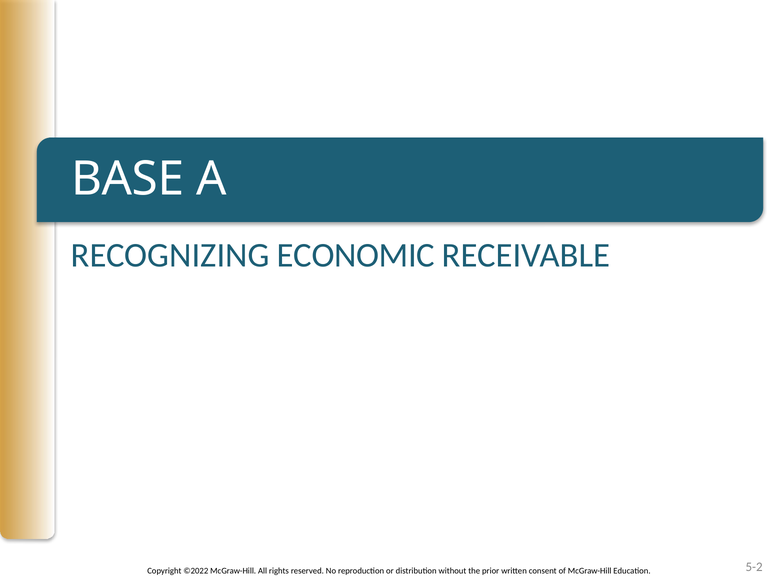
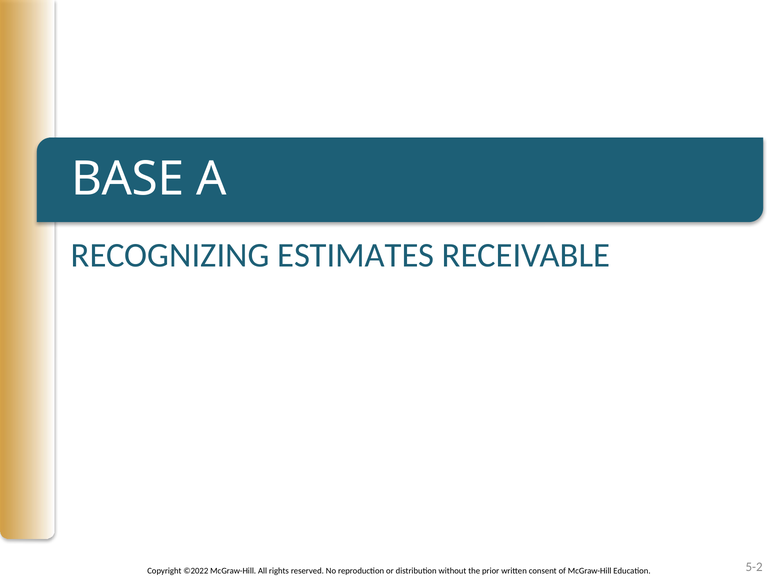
ECONOMIC: ECONOMIC -> ESTIMATES (356, 255)
